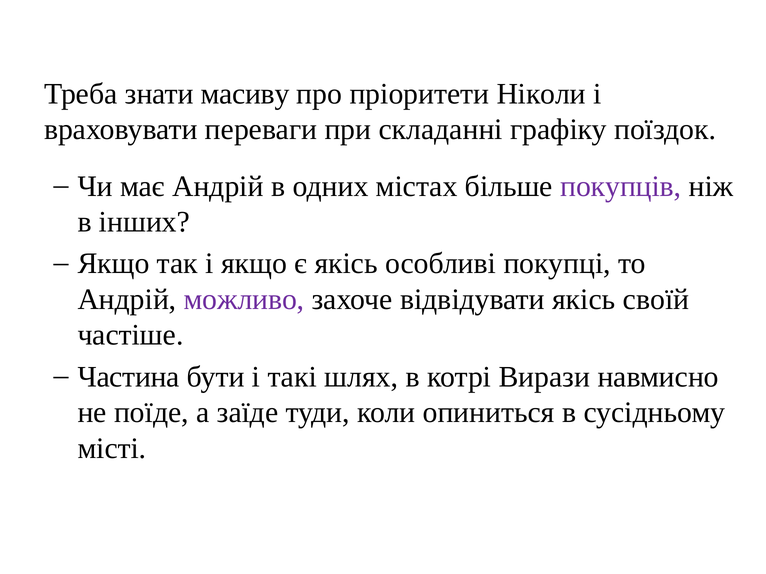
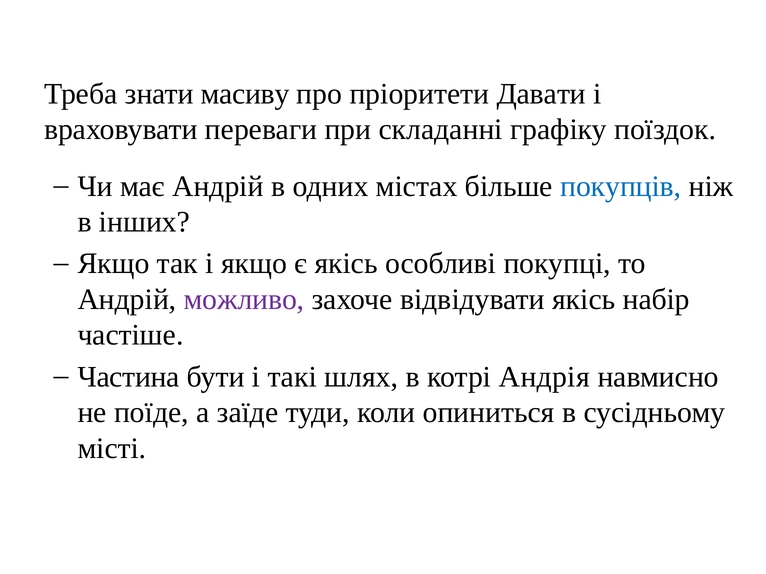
Ніколи: Ніколи -> Давати (541, 94)
покупців colour: purple -> blue (621, 186)
своїй: своїй -> набір (656, 300)
Вирази: Вирази -> Андрія (544, 377)
